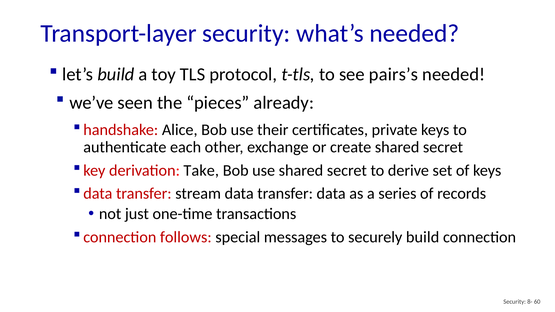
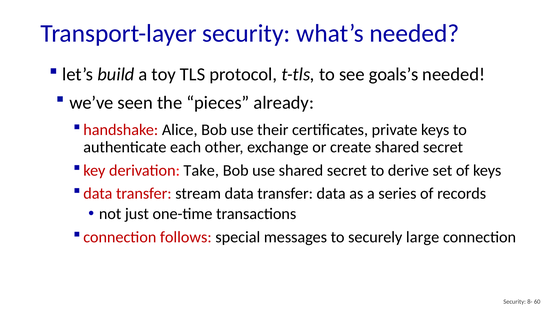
pairs’s: pairs’s -> goals’s (394, 74)
securely build: build -> large (423, 237)
